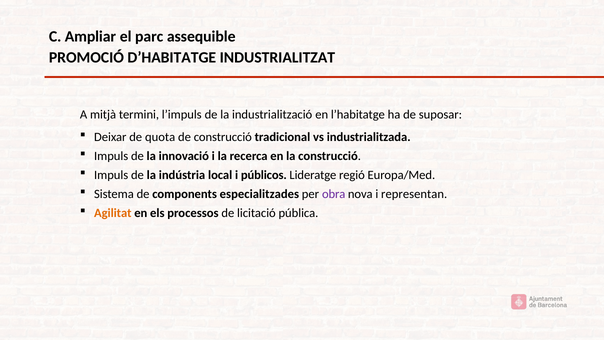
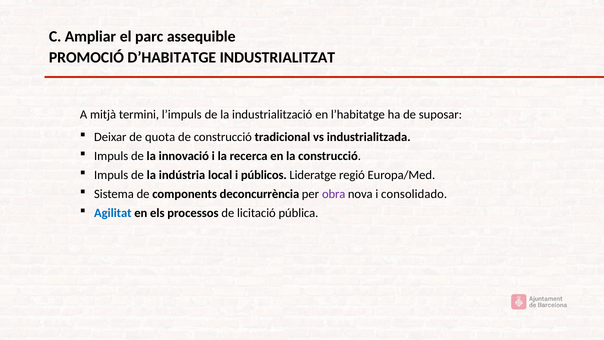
especialitzades: especialitzades -> deconcurrència (259, 194)
representan: representan -> consolidado (414, 194)
Agilitat colour: orange -> blue (113, 213)
